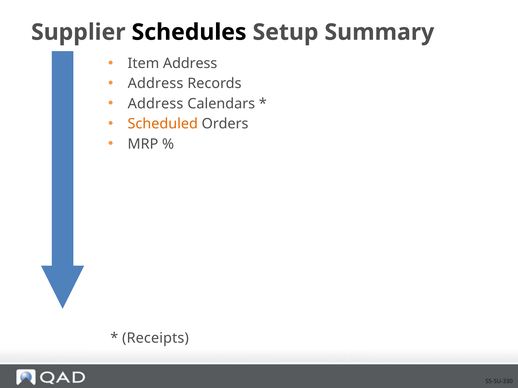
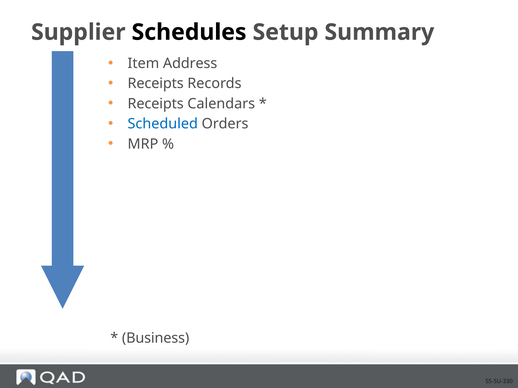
Address: Address -> Receipts (156, 84)
Address: Address -> Receipts (156, 104)
Scheduled colour: orange -> blue (163, 124)
Receipts: Receipts -> Business (156, 338)
